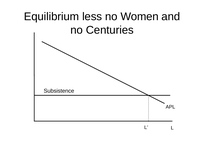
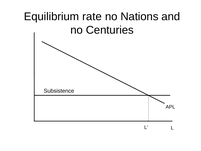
less: less -> rate (92, 17)
Women: Women -> Nations (140, 17)
